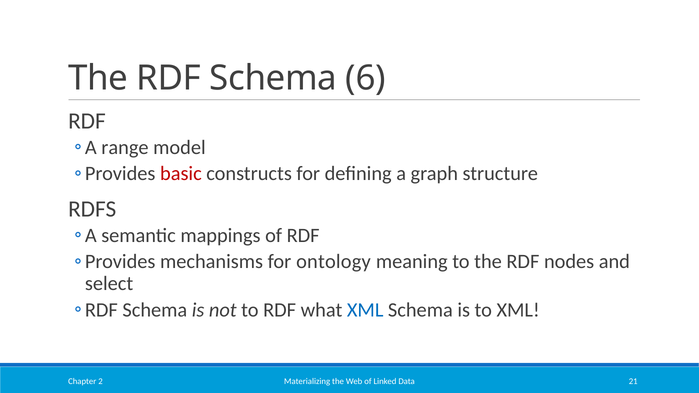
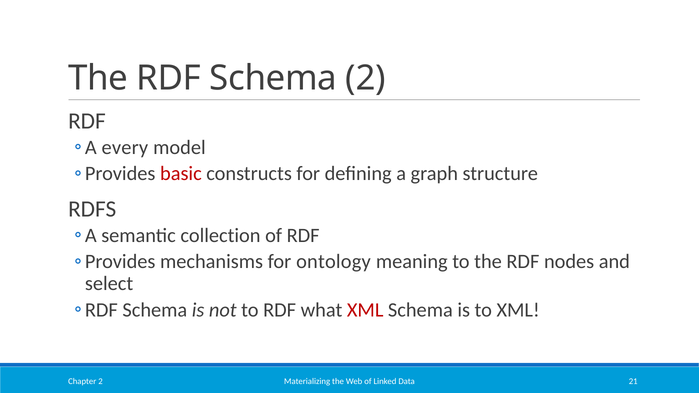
Schema 6: 6 -> 2 (366, 78)
range: range -> every (125, 147)
mappings: mappings -> collection (220, 235)
XML colour: blue -> red (365, 310)
